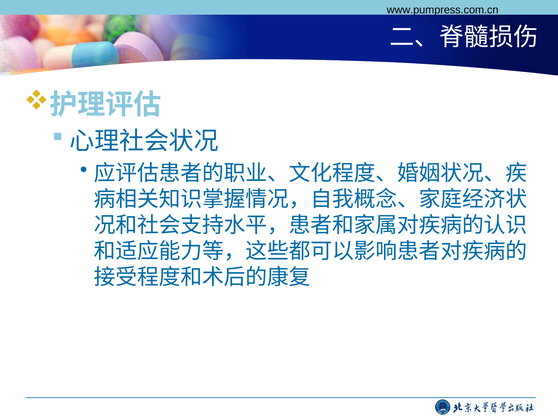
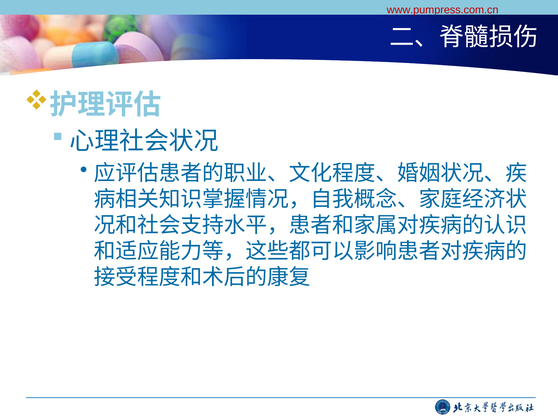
www.pumpress.com.cn colour: black -> red (443, 10)
